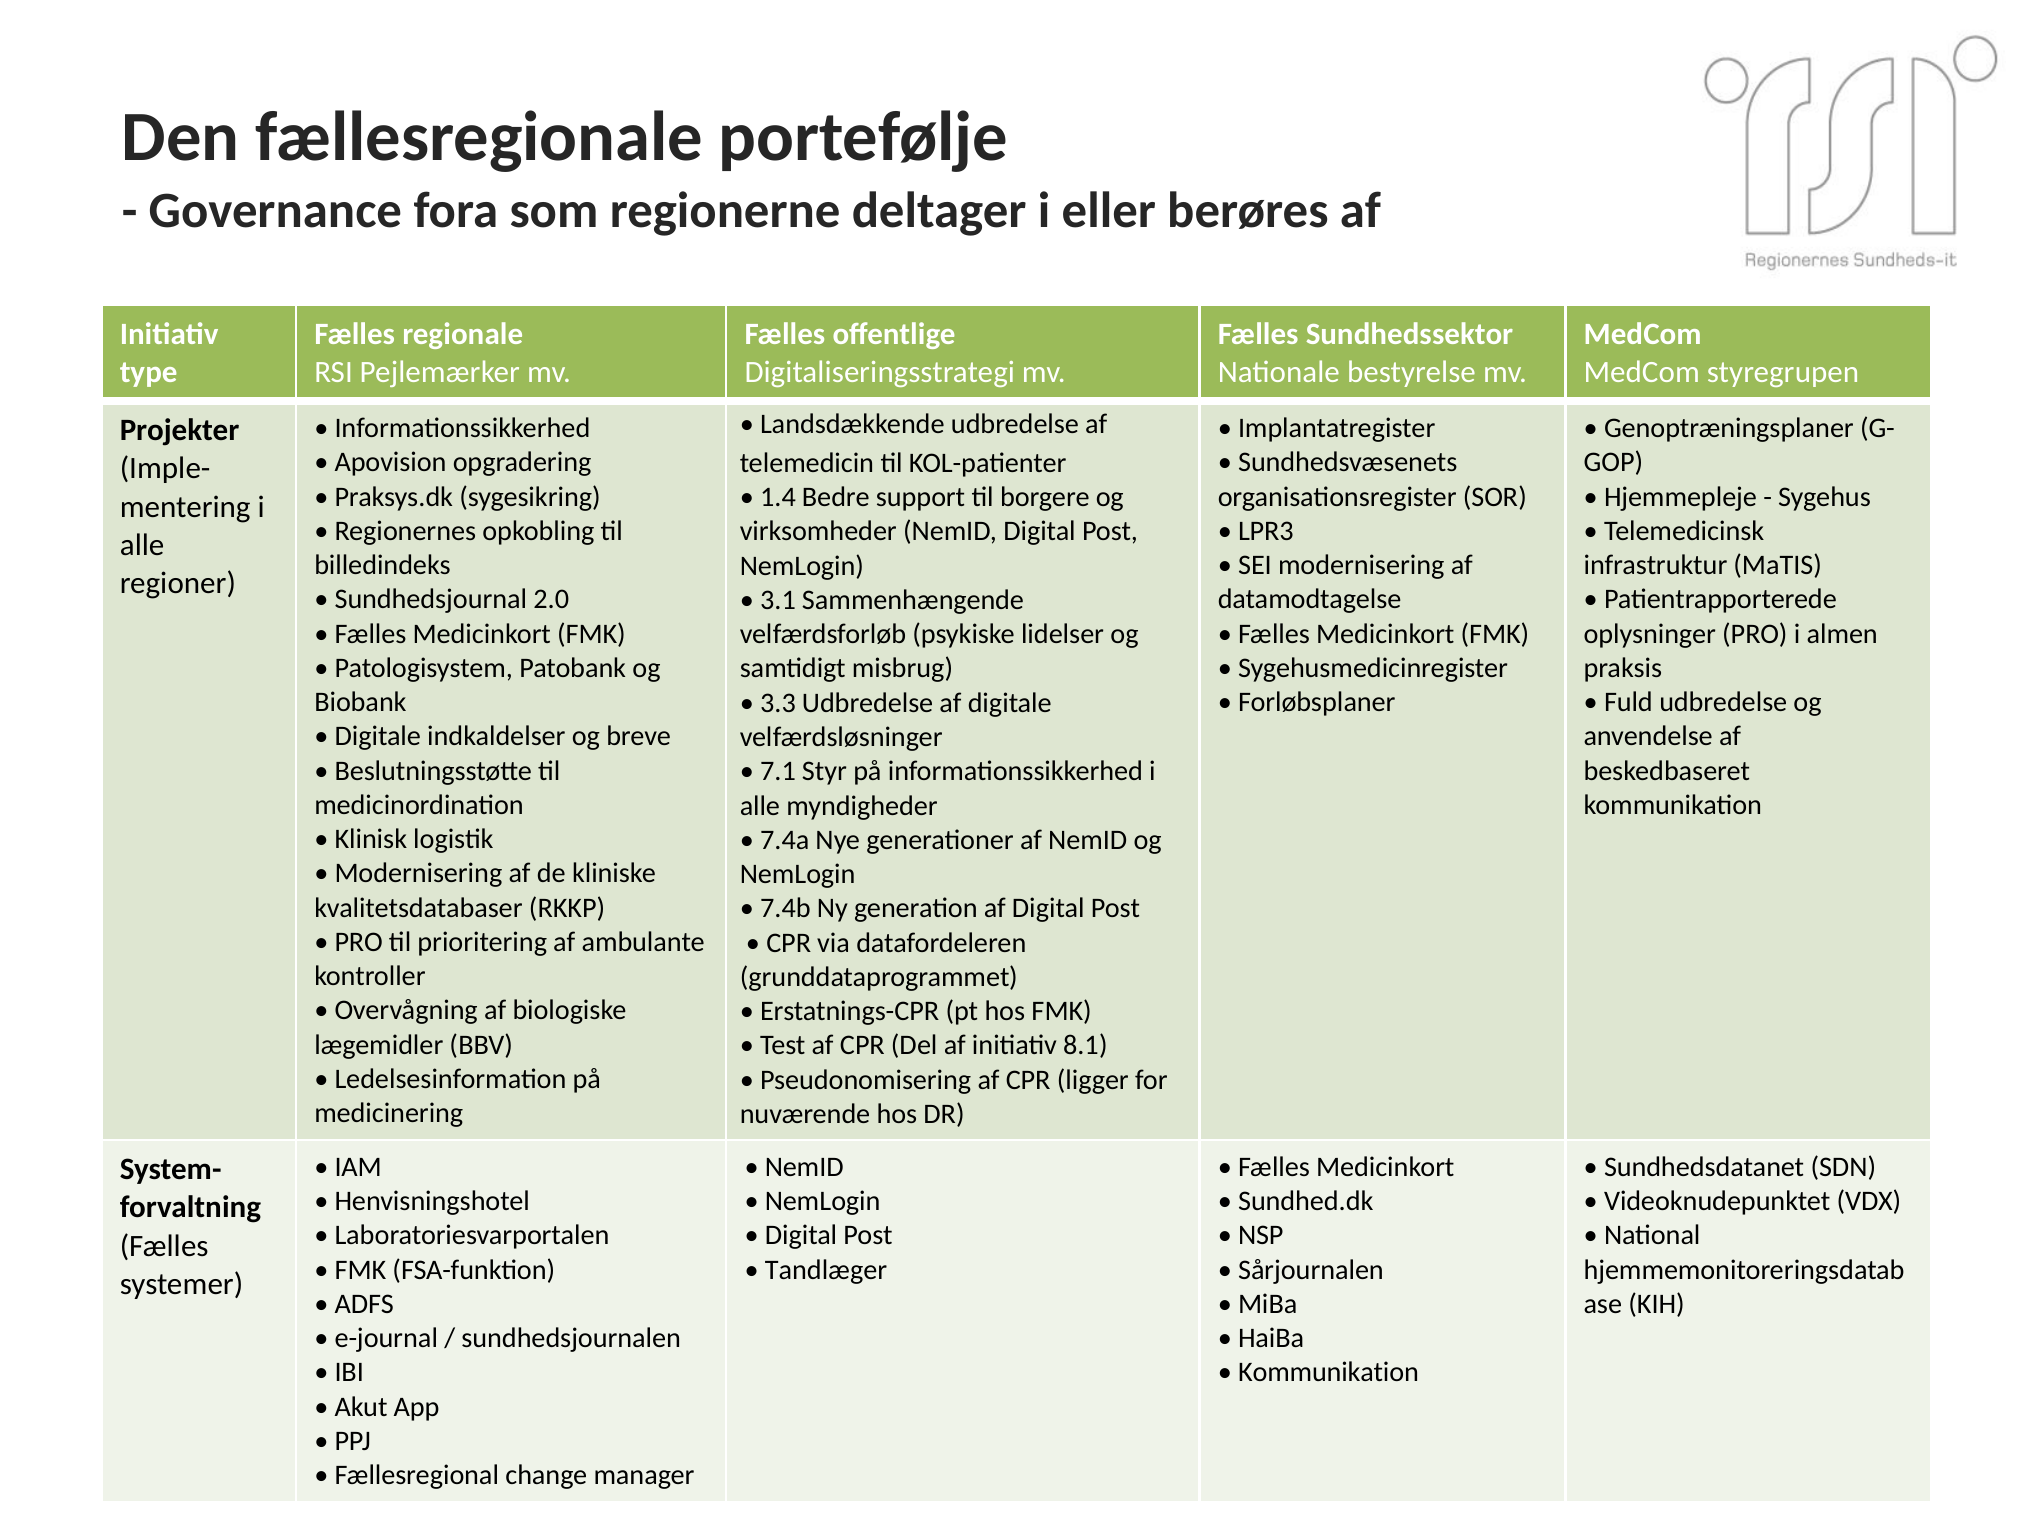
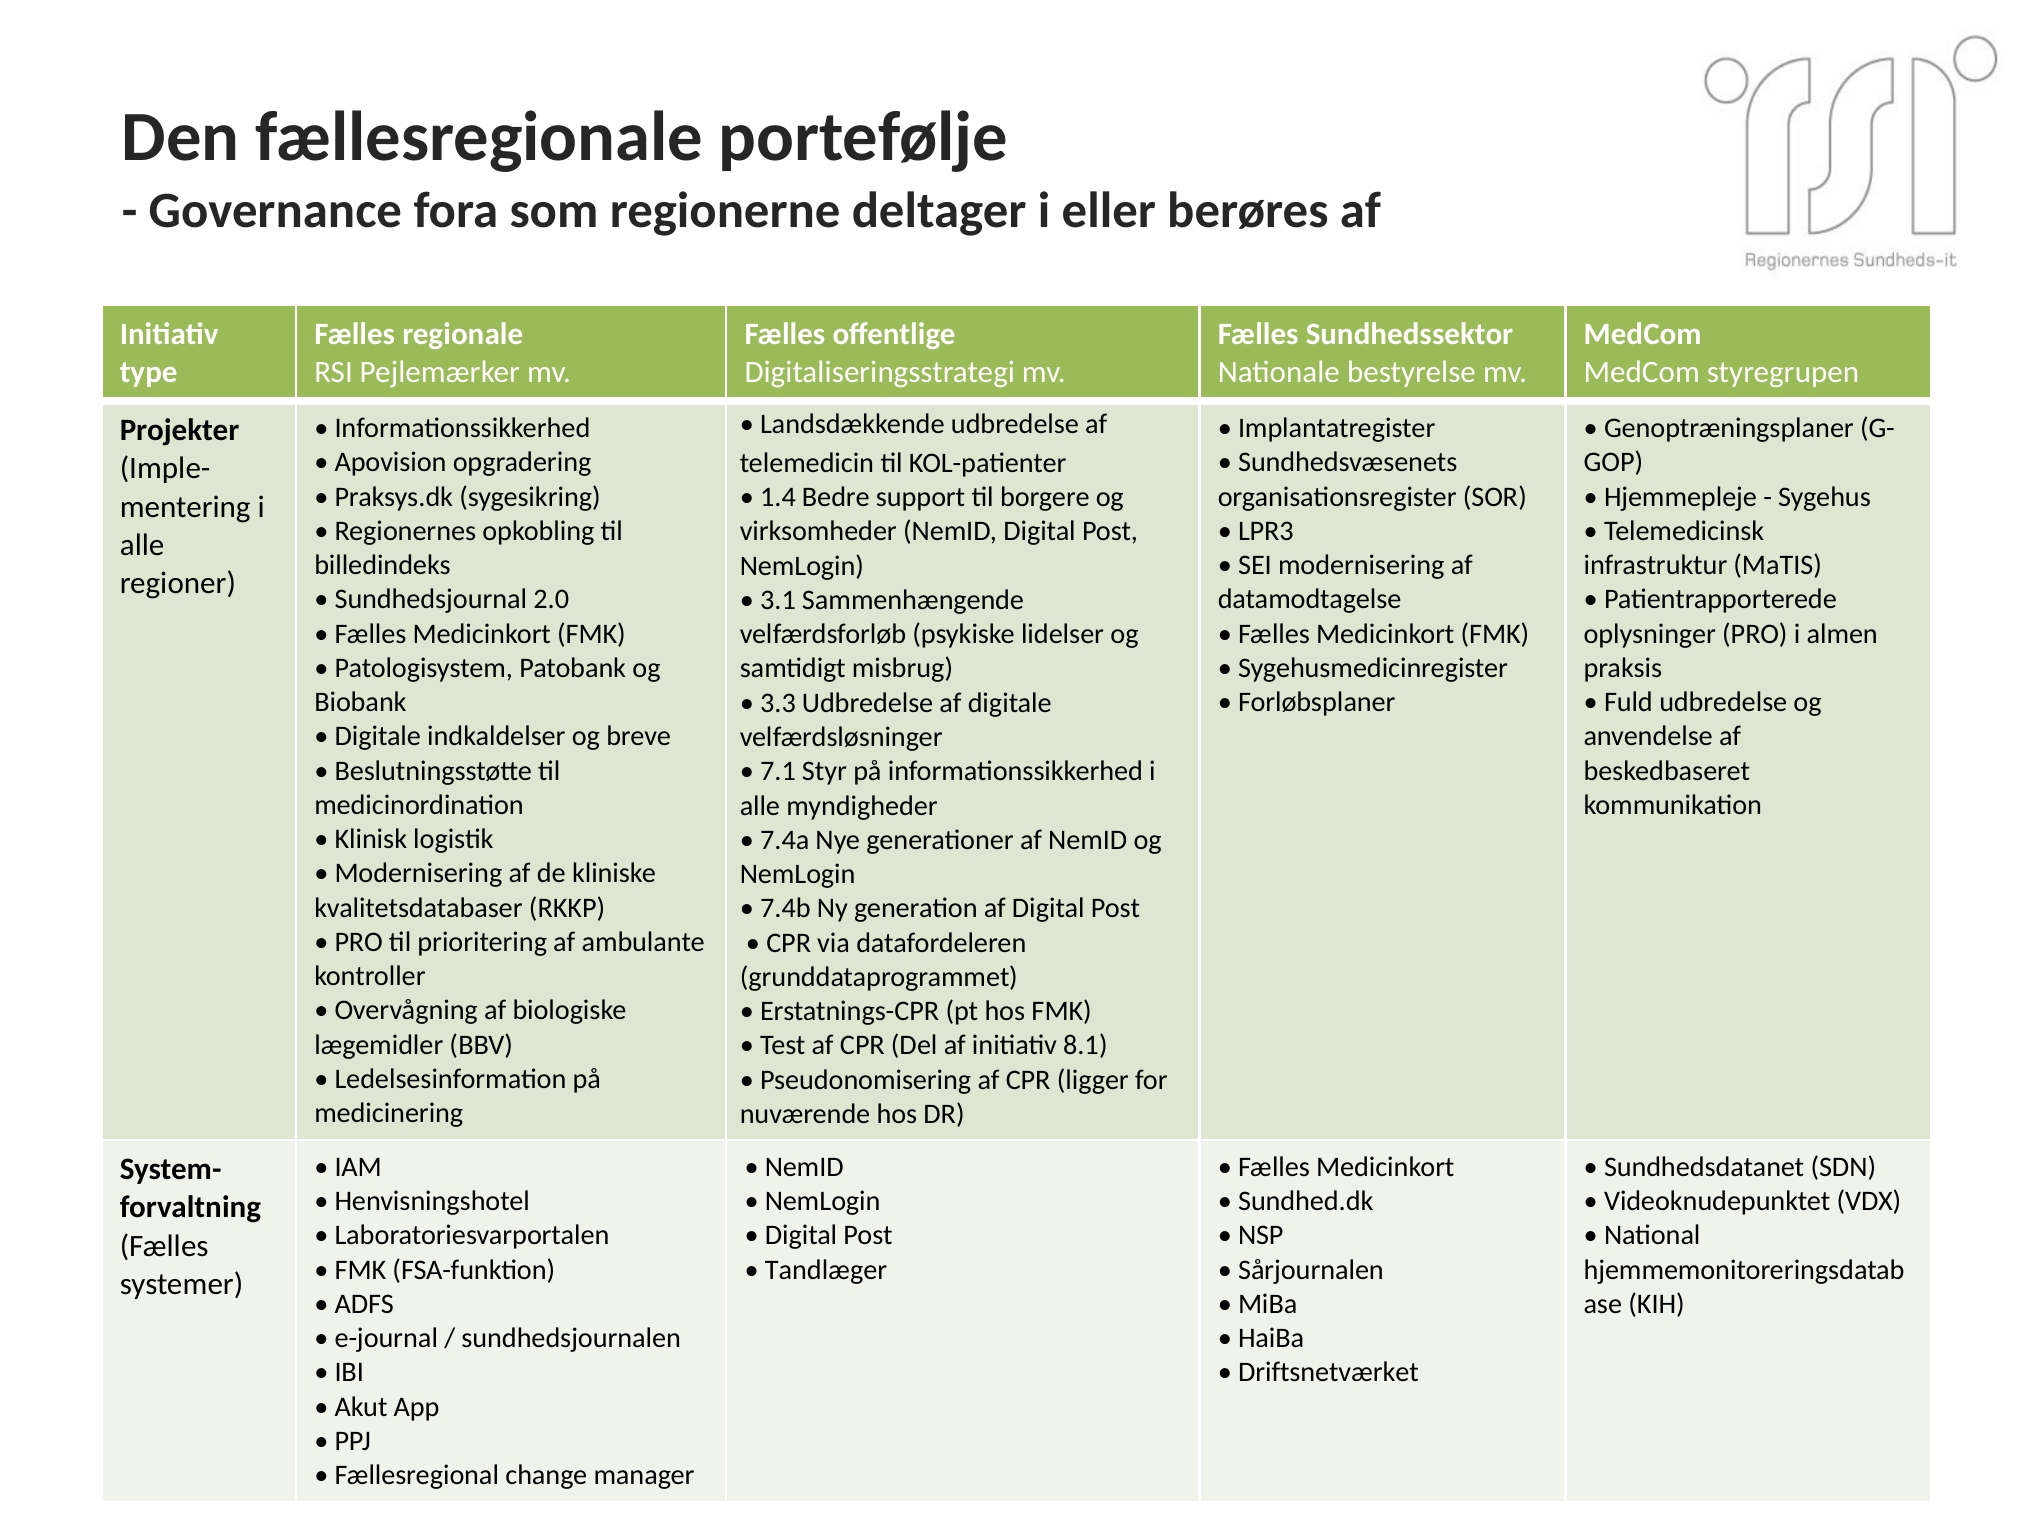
Kommunikation: Kommunikation -> Driftsnetværket (1328, 1372)
